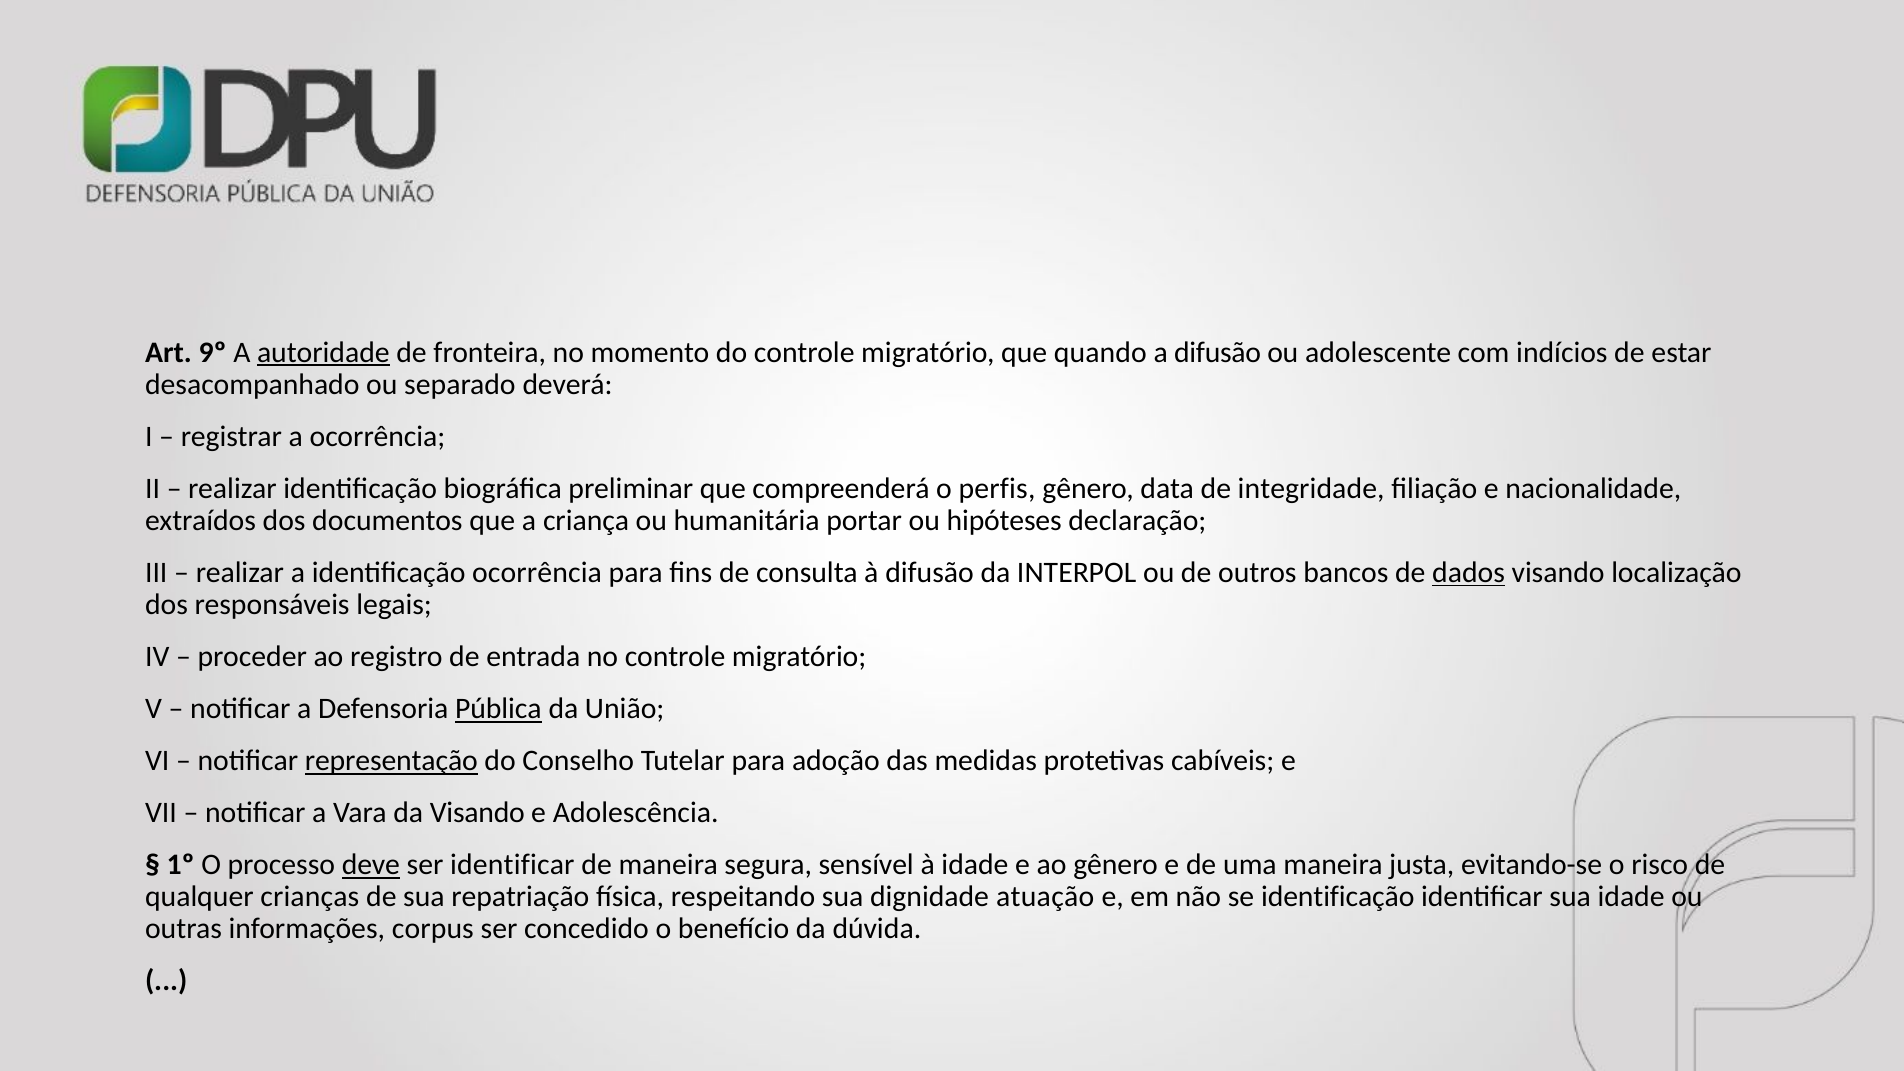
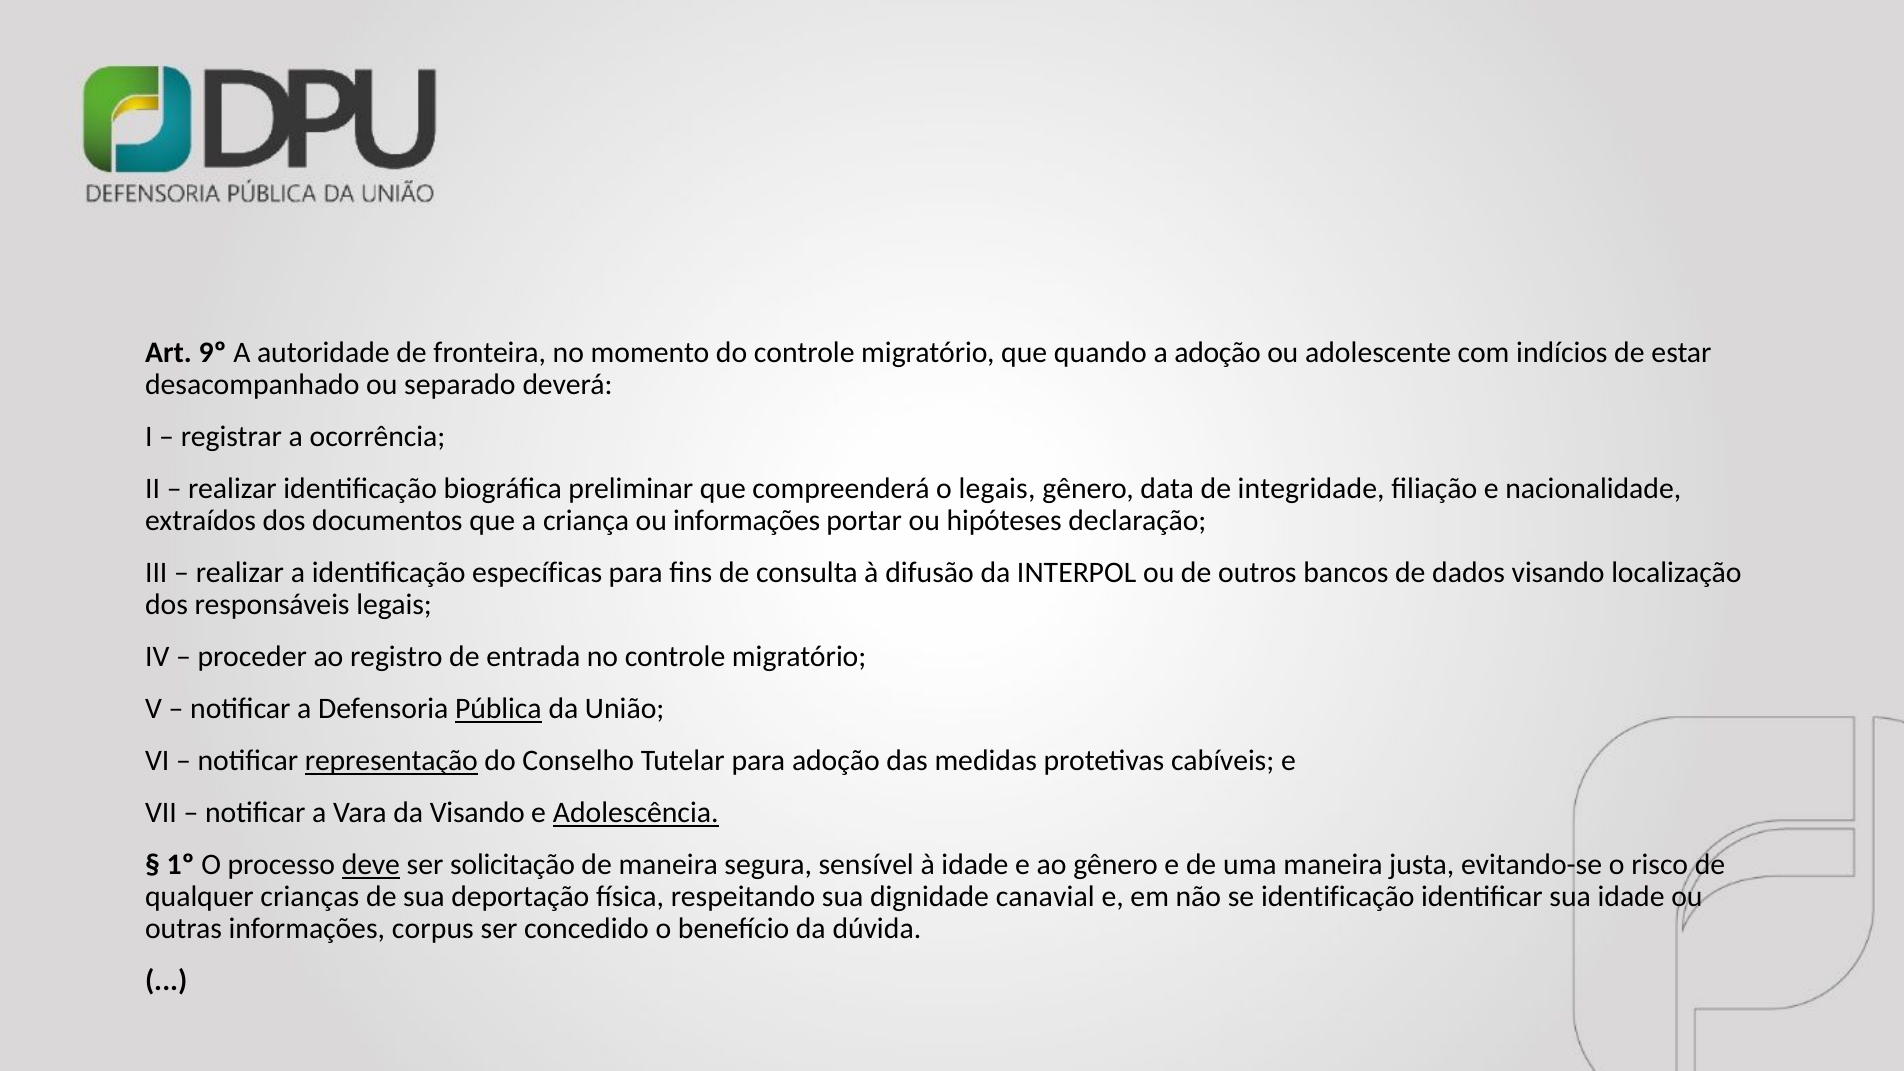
autoridade underline: present -> none (323, 352)
a difusão: difusão -> adoção (1218, 352)
o perfis: perfis -> legais (997, 489)
ou humanitária: humanitária -> informações (747, 521)
identificação ocorrência: ocorrência -> específicas (537, 573)
dados underline: present -> none (1469, 573)
Adolescência underline: none -> present (636, 813)
ser identificar: identificar -> solicitação (513, 865)
repatriação: repatriação -> deportação (520, 897)
atuação: atuação -> canavial (1045, 897)
